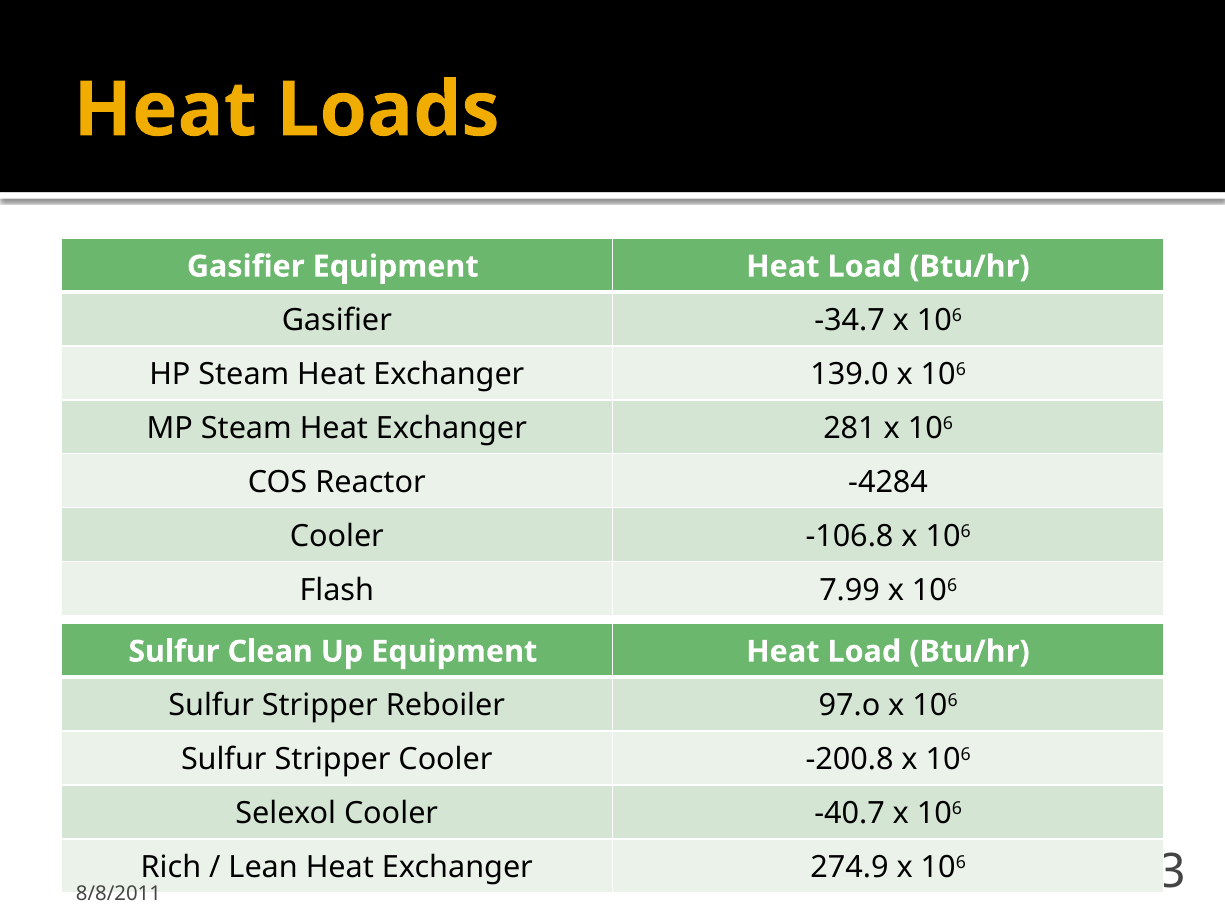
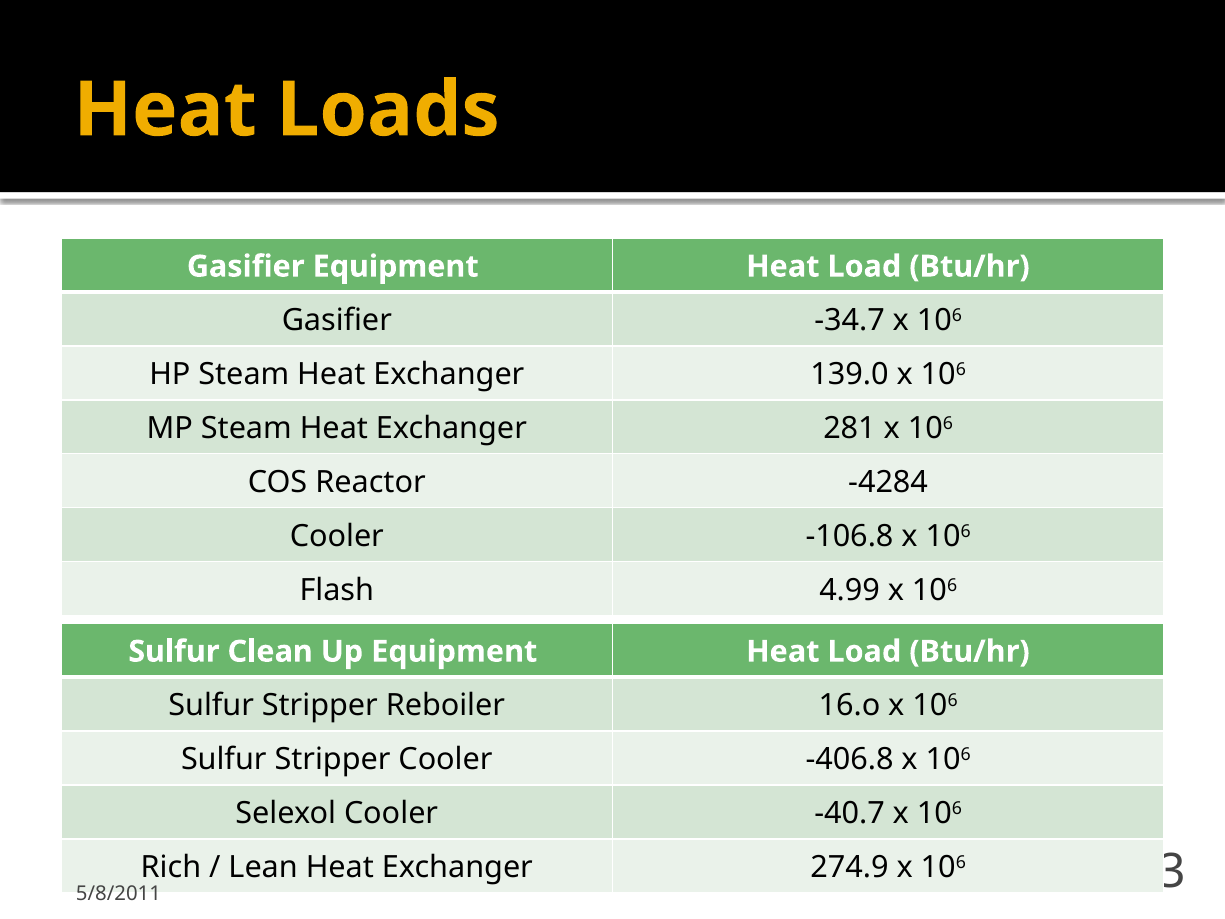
7.99: 7.99 -> 4.99 (850, 590)
97.o: 97.o -> 16.o (850, 705)
-200.8: -200.8 -> -406.8 (850, 759)
8/8/2011: 8/8/2011 -> 5/8/2011 (119, 894)
